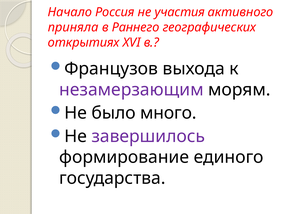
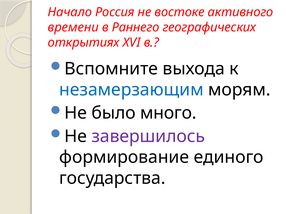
участия: участия -> востоке (180, 12)
приняла: приняла -> времени (73, 27)
Французов: Французов -> Вспомните (111, 69)
незамерзающим colour: purple -> blue (131, 90)
